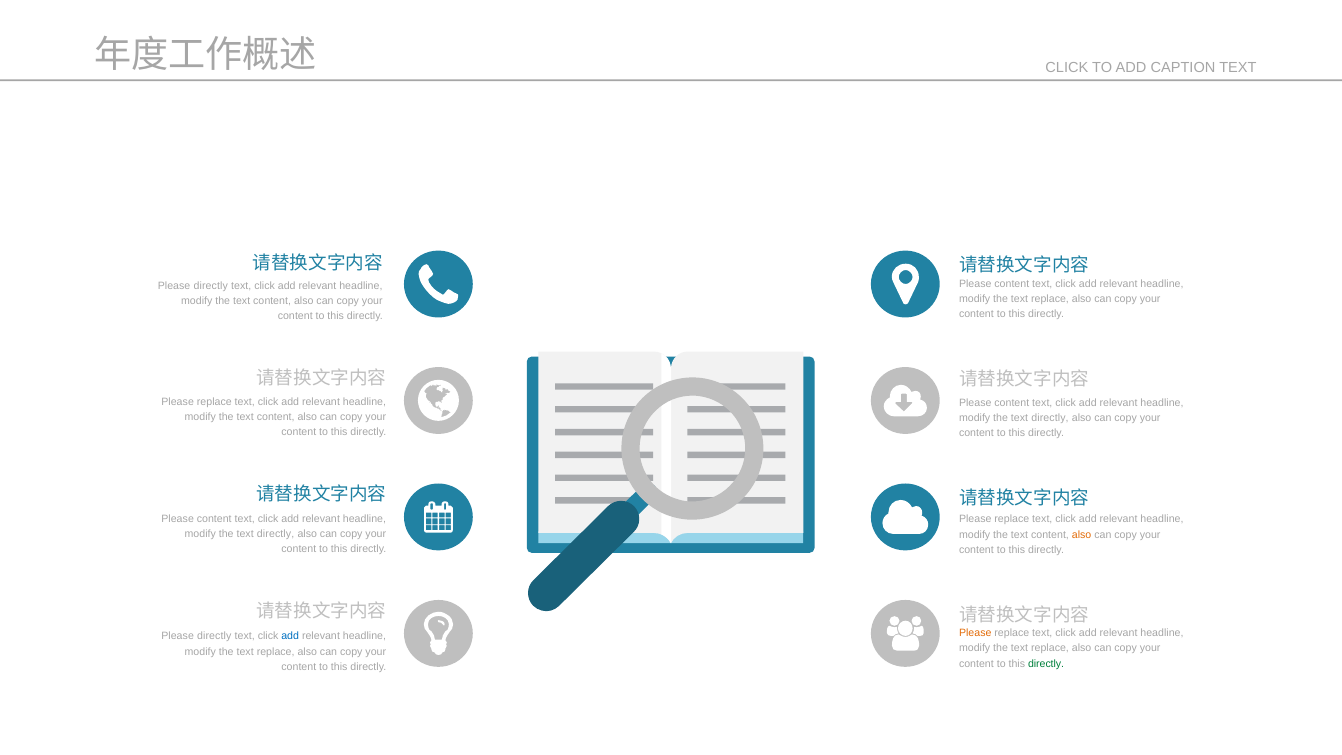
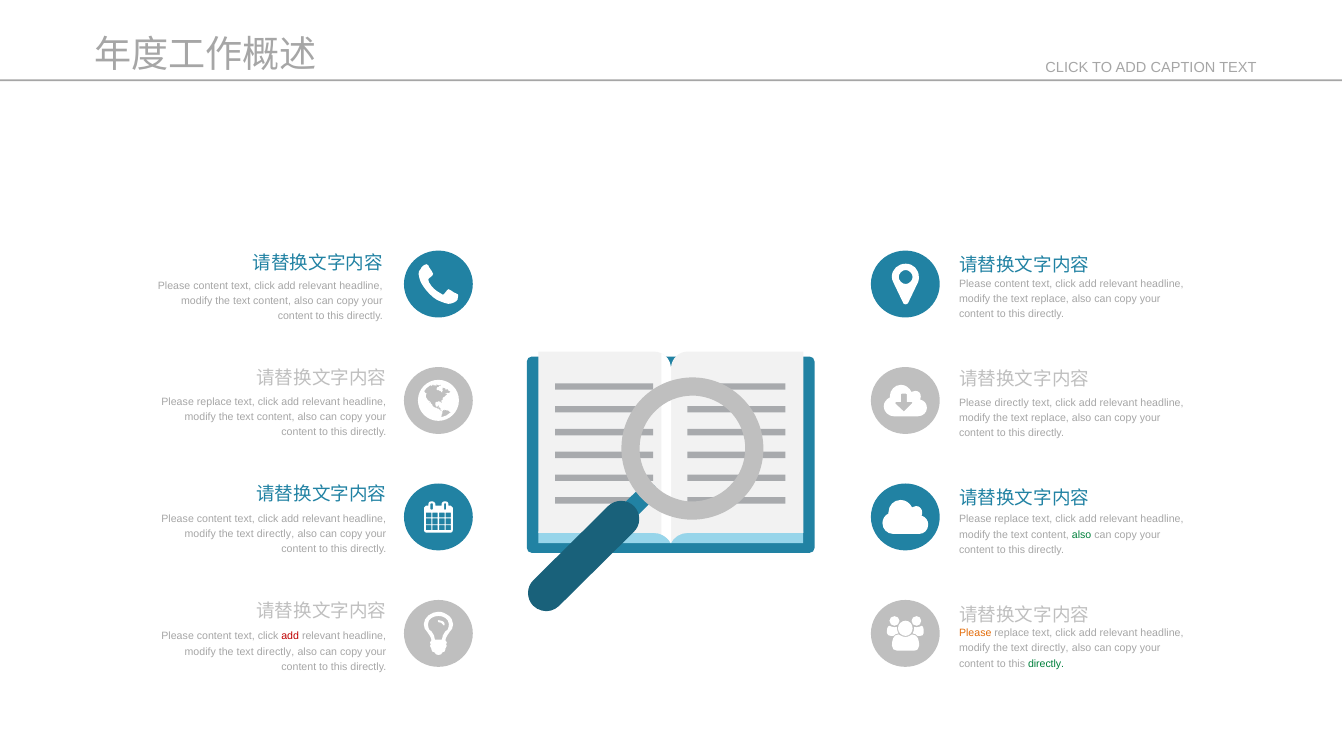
directly: directly -> content (211, 286)
content: content -> directly (1012, 403)
directly: directly -> replace (1050, 418)
also colour: orange -> green (1082, 535)
directly: directly -> content (214, 636)
add colour: blue -> red (290, 636)
replace: replace -> directly (1050, 648)
replace: replace -> directly (276, 651)
